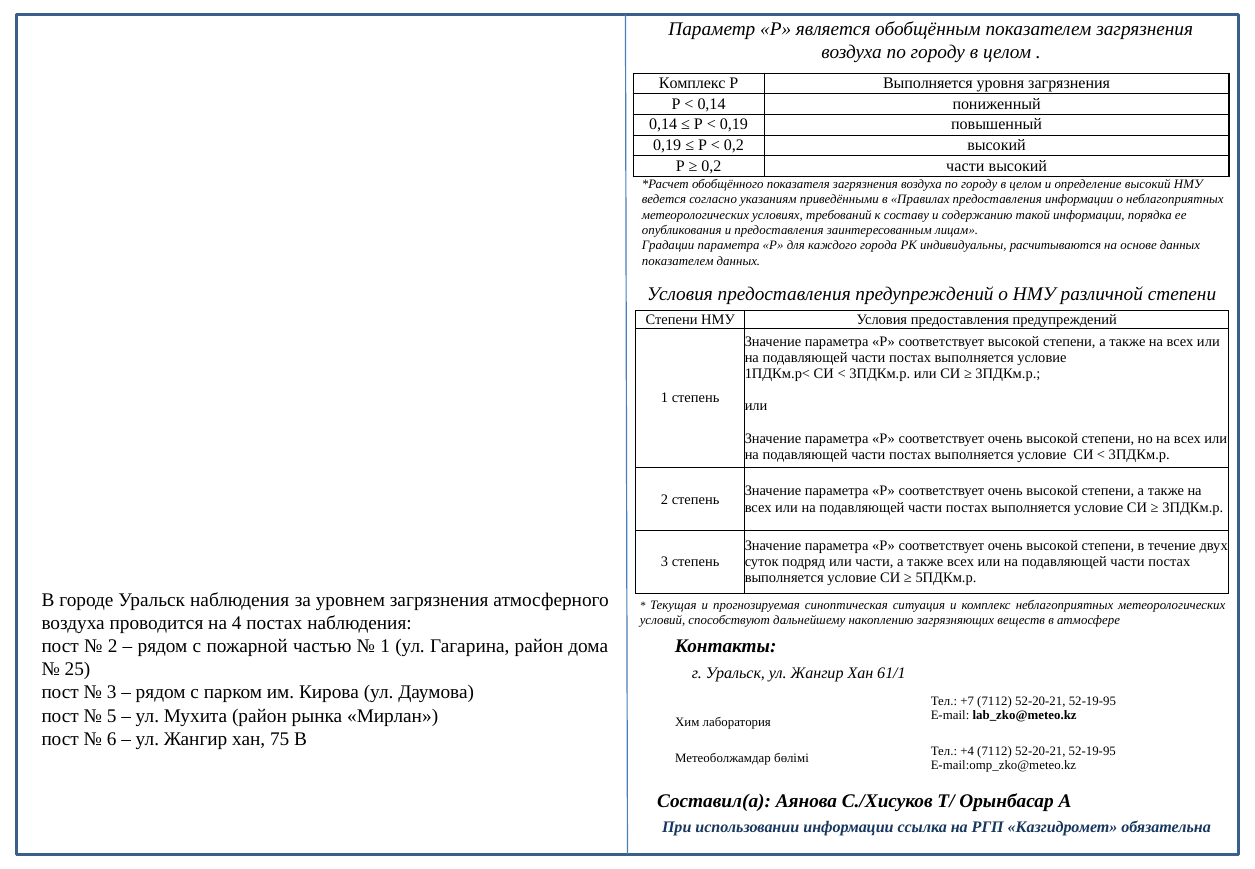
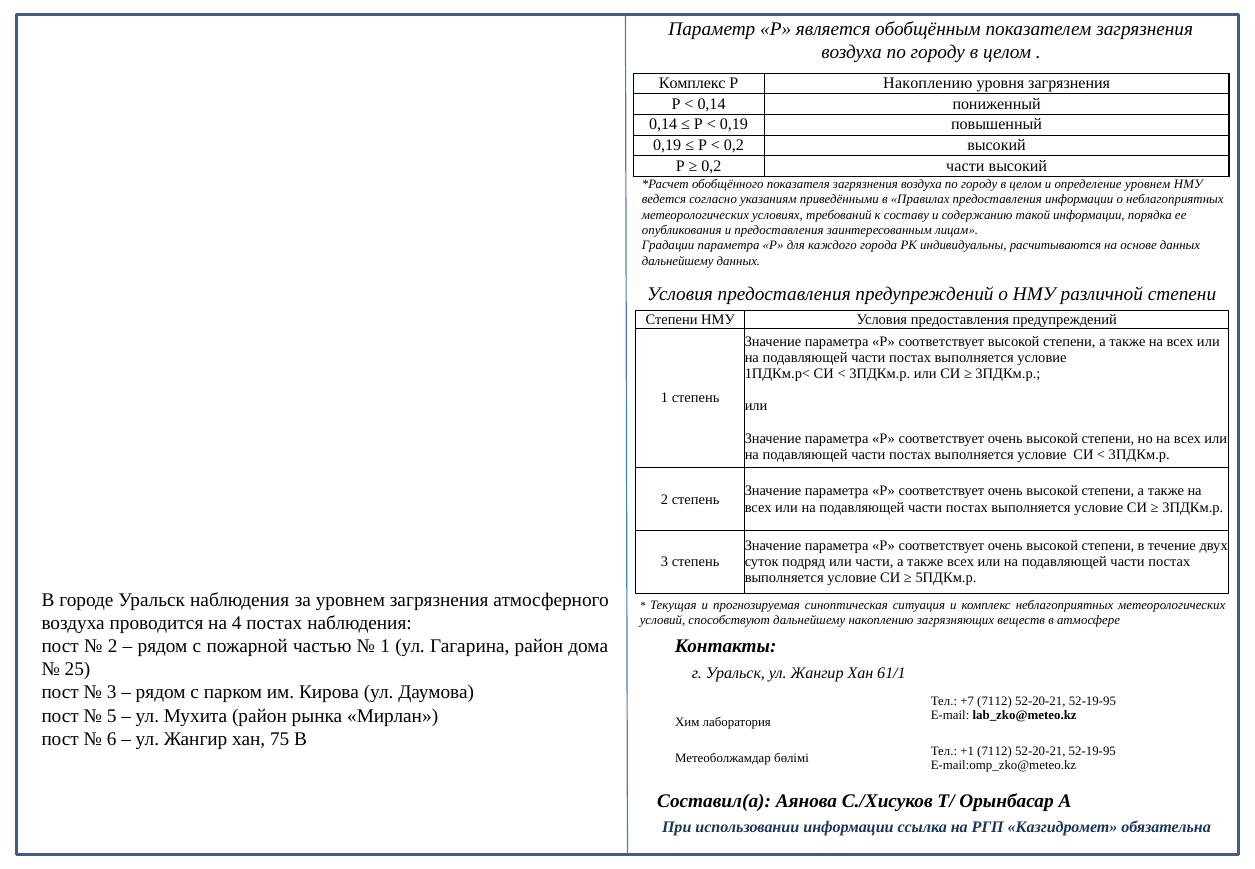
Р Выполняется: Выполняется -> Накоплению (928, 83)
определение высокий: высокий -> уровнем (1148, 184)
показателем: показателем -> дальнейшему (678, 261)
+4: +4 -> +1 (967, 751)
